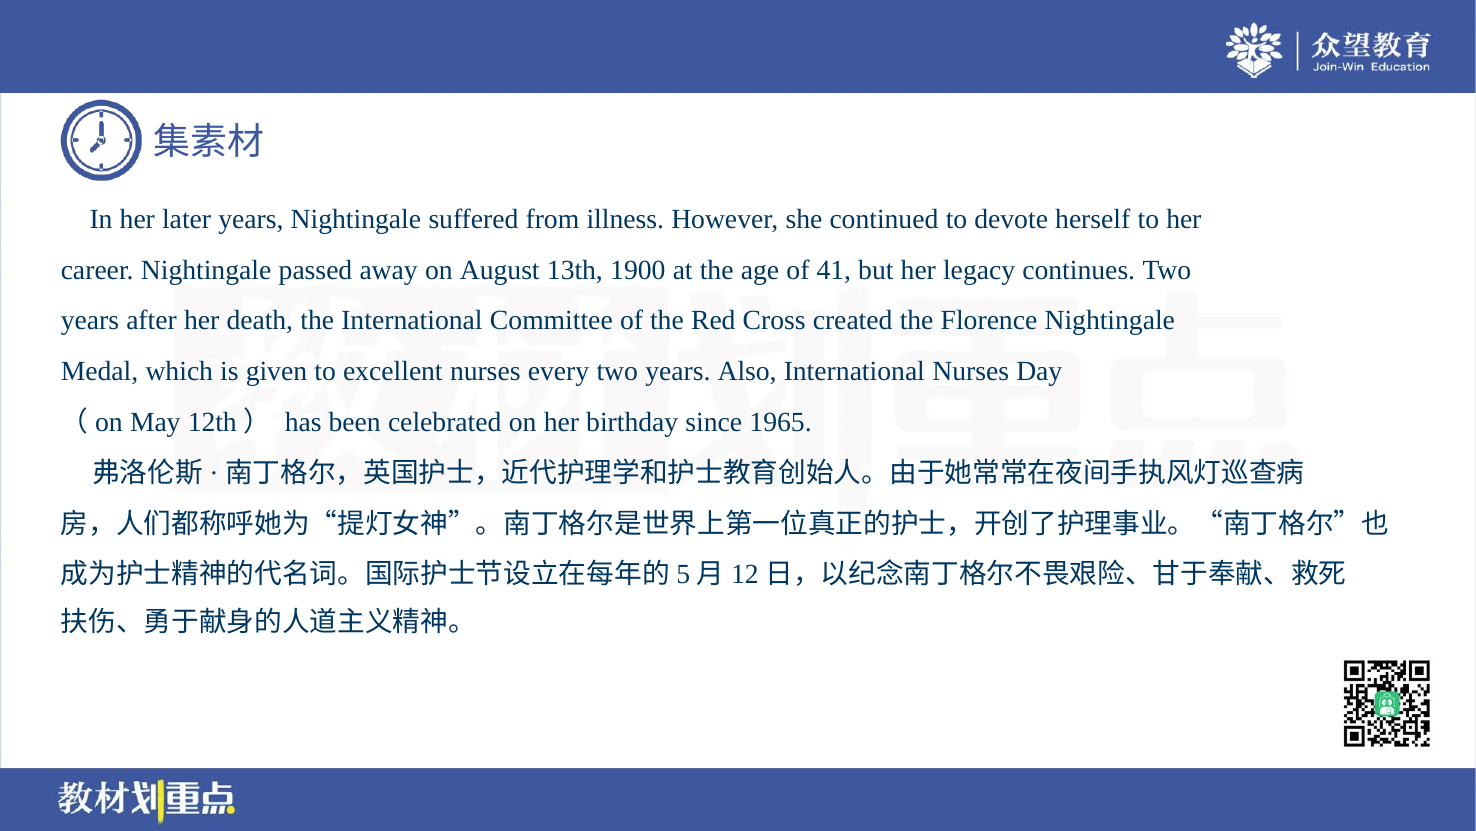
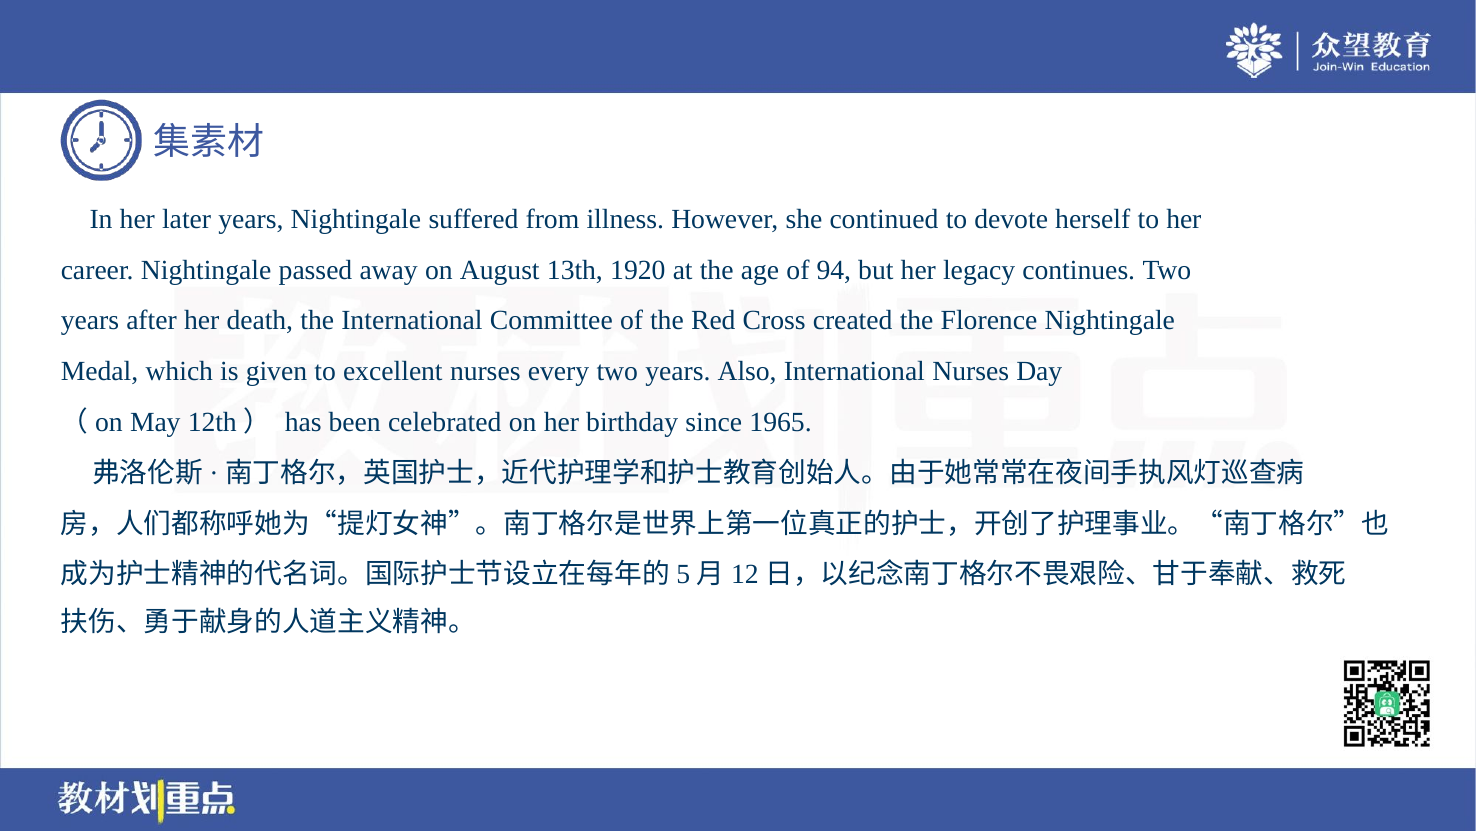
1900: 1900 -> 1920 (638, 270)
41: 41 -> 94 (834, 270)
